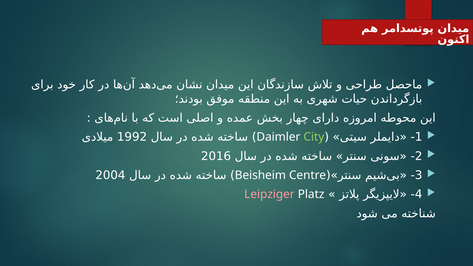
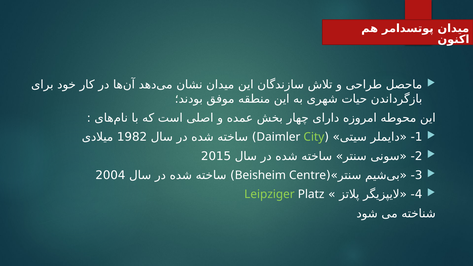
1992: 1992 -> 1982 (132, 137)
2016: 2016 -> 2015 (216, 156)
Leipziger colour: pink -> light green (269, 194)
